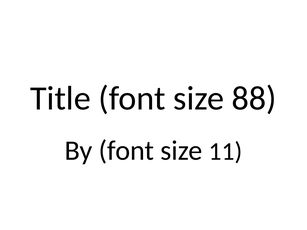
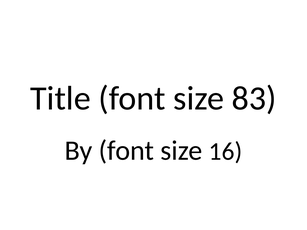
88: 88 -> 83 (254, 99)
11: 11 -> 16 (226, 152)
